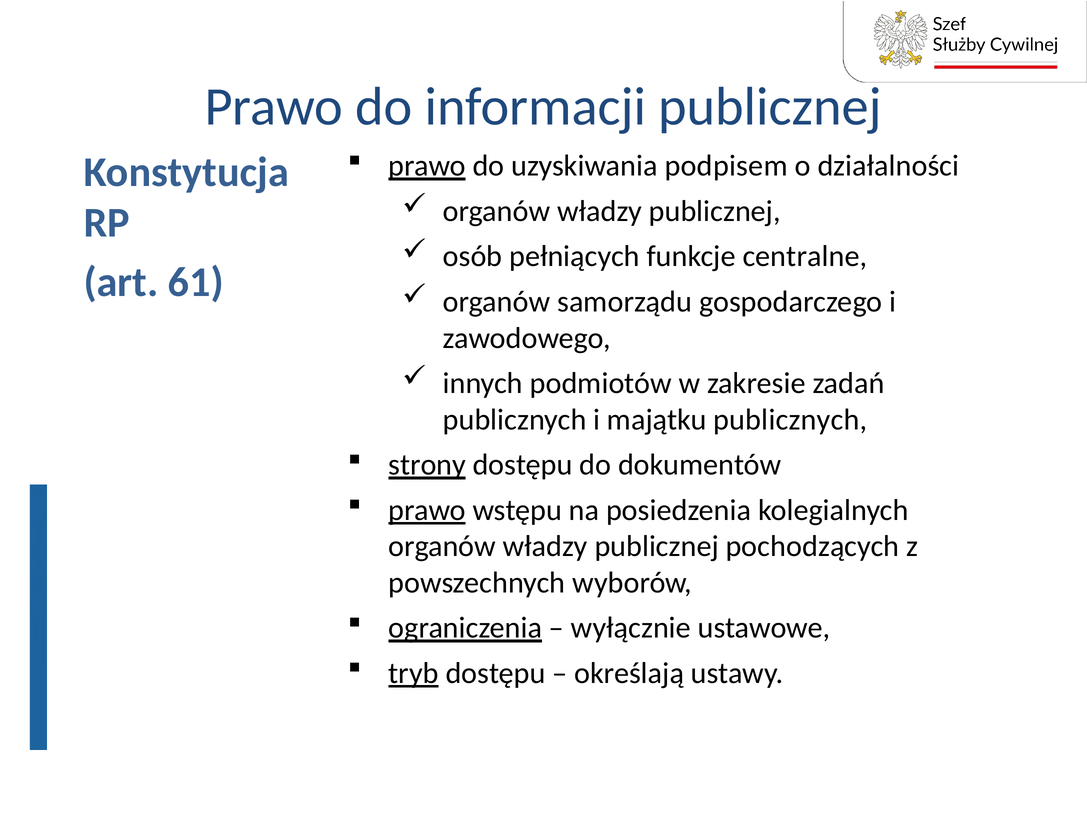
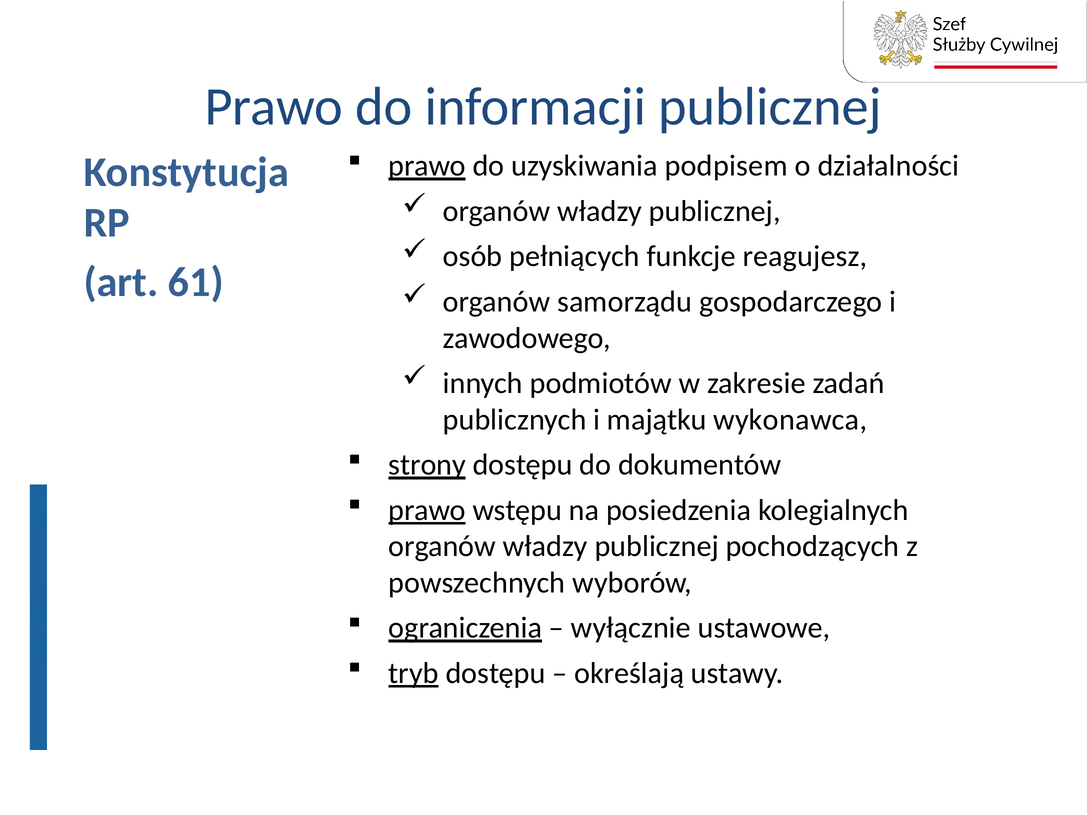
centralne: centralne -> reagujesz (805, 257)
majątku publicznych: publicznych -> wykonawca (790, 420)
